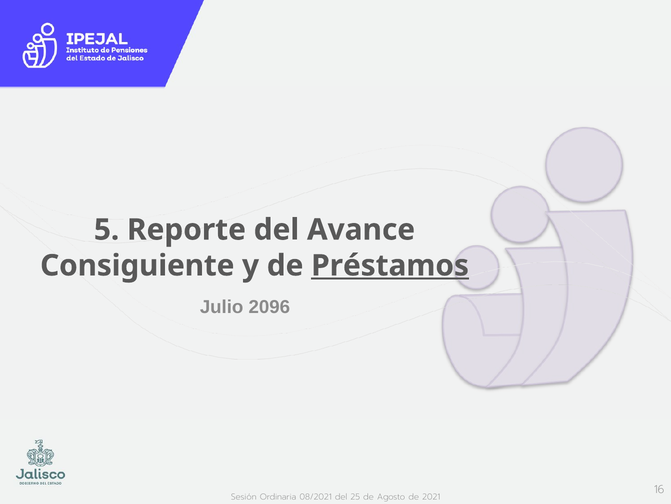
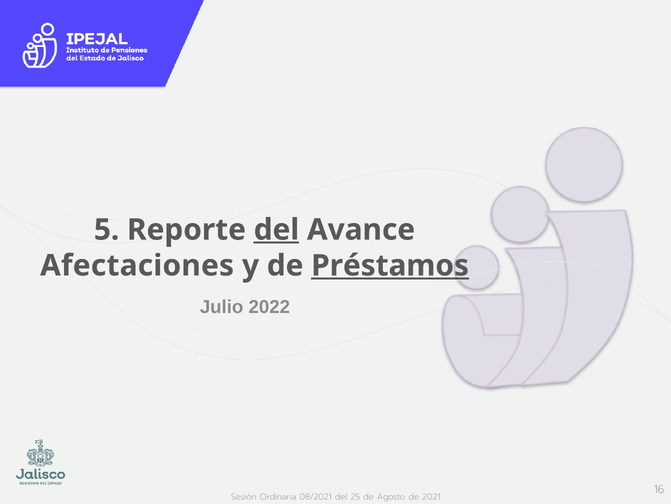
del underline: none -> present (276, 229)
Consiguiente: Consiguiente -> Afectaciones (137, 265)
2096: 2096 -> 2022 (269, 307)
